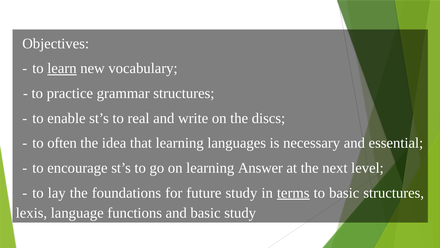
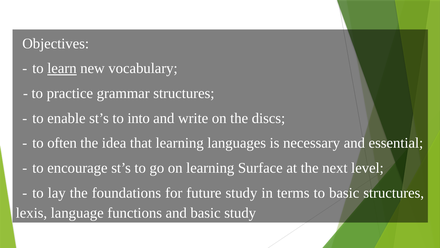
real: real -> into (139, 118)
Answer: Answer -> Surface (260, 168)
terms underline: present -> none (293, 192)
